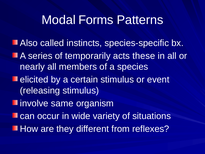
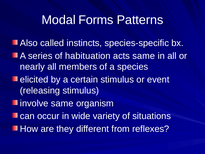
temporarily: temporarily -> habituation (88, 56)
acts these: these -> same (144, 56)
